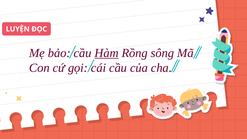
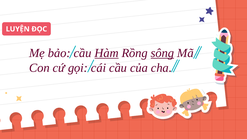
sông underline: none -> present (162, 53)
